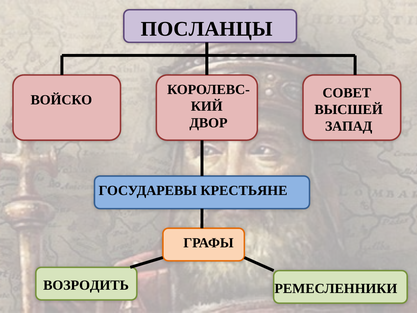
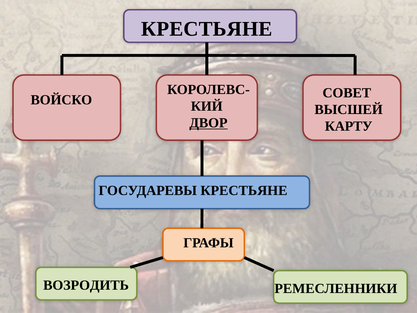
ПОСЛАНЦЫ: ПОСЛАНЦЫ -> КРЕСТЬЯНЕ (207, 29)
ДВОР underline: none -> present (208, 123)
ЗАПАД: ЗАПАД -> КАРТУ (349, 126)
